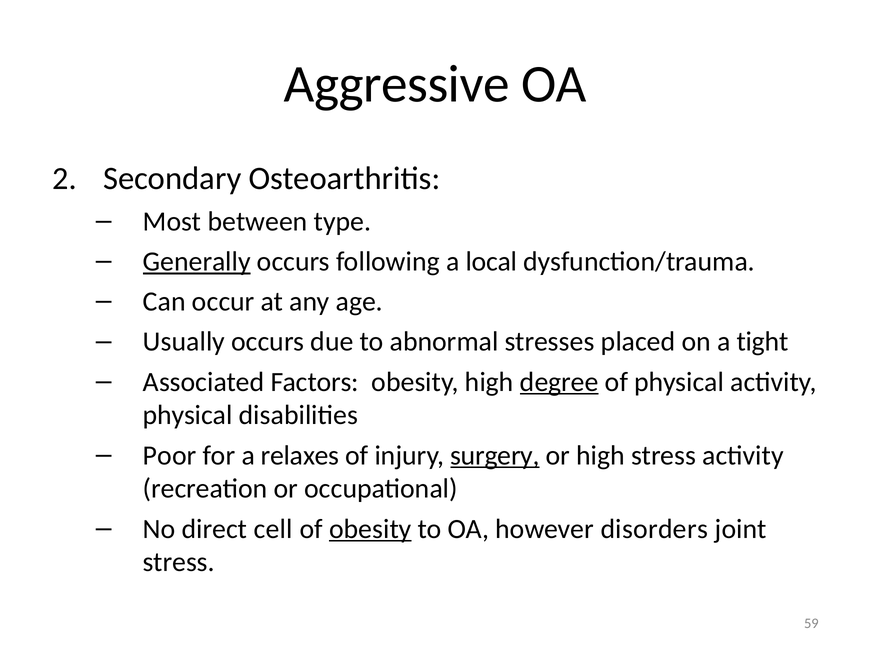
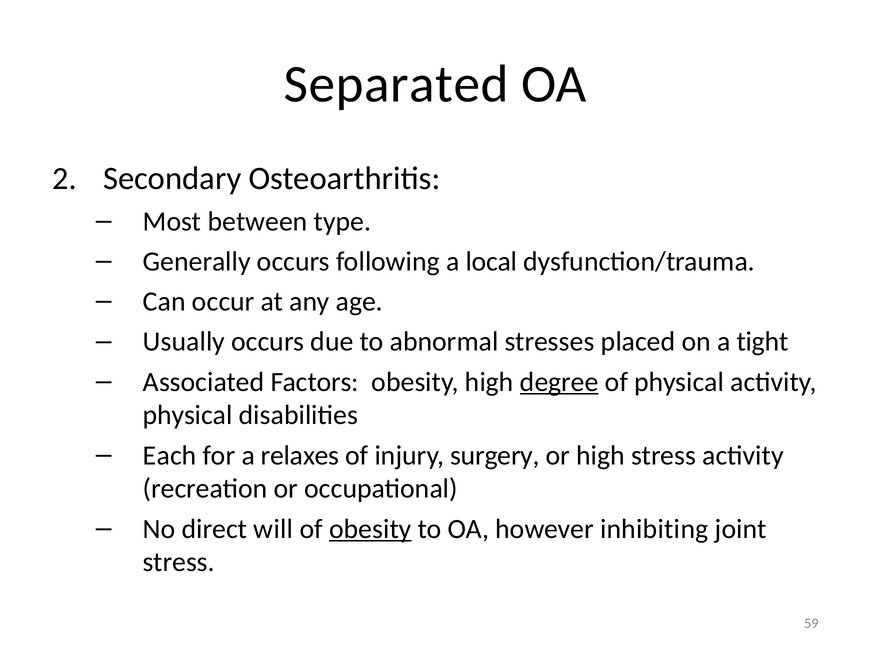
Aggressive: Aggressive -> Separated (396, 84)
Generally underline: present -> none (197, 262)
Poor: Poor -> Each (170, 456)
surgery underline: present -> none (495, 456)
cell: cell -> will (273, 529)
disorders: disorders -> inhibiting (654, 529)
